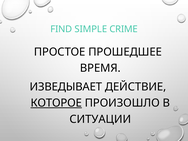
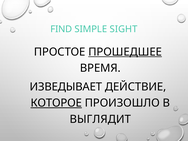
CRIME: CRIME -> SIGHT (124, 29)
ПРОШЕДШЕЕ underline: none -> present (125, 52)
СИТУАЦИИ: СИТУАЦИИ -> ВЫГЛЯДИТ (100, 119)
